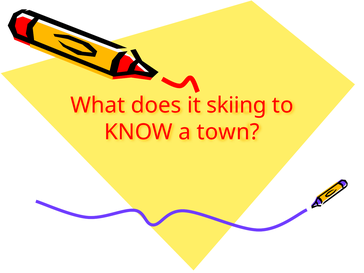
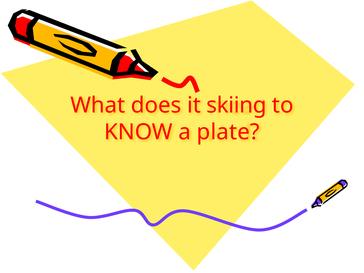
town: town -> plate (228, 132)
